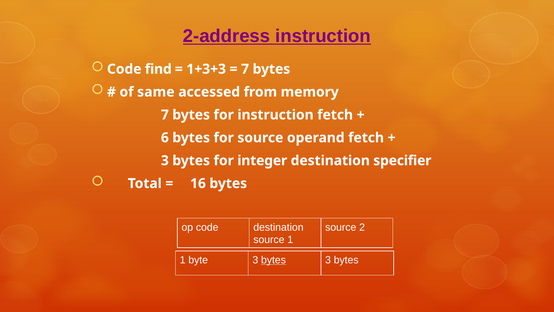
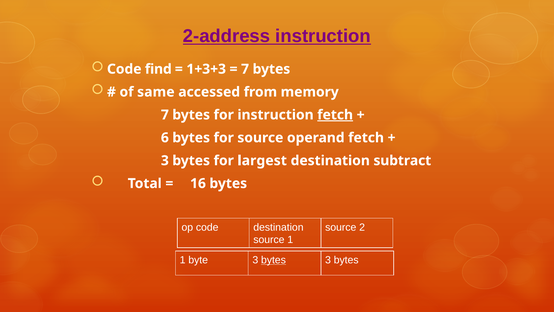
fetch underline: none -> present (335, 115)
integer: integer -> largest (262, 160)
specifier: specifier -> subtract (402, 160)
